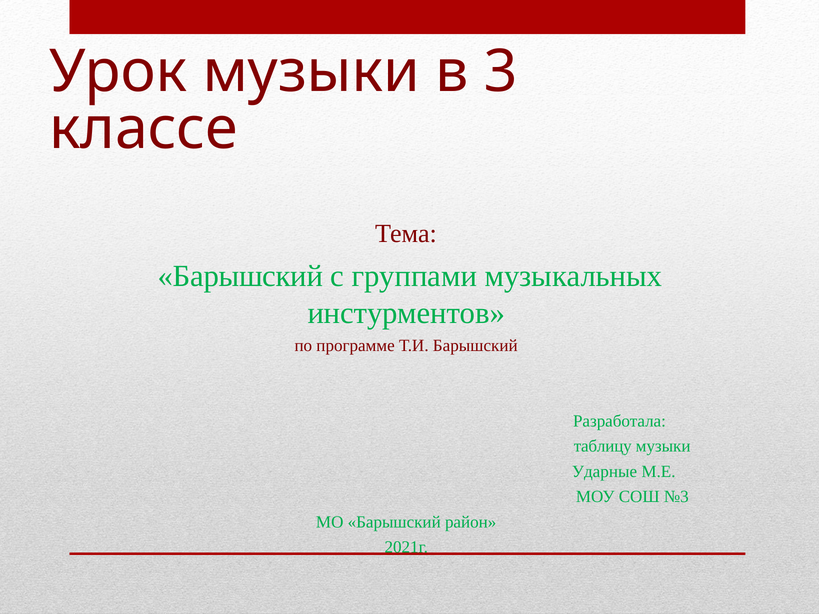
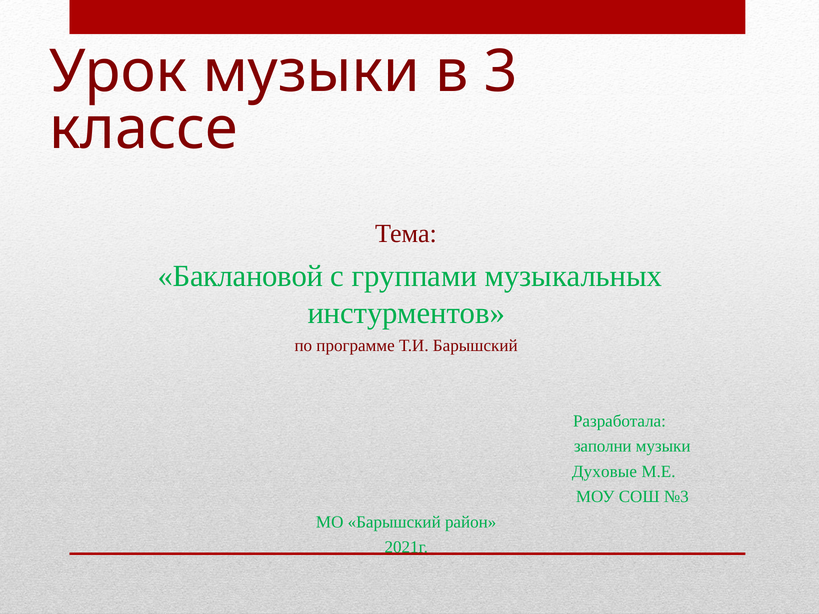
Барышский: Барышский -> Баклановой (240, 276)
таблицу: таблицу -> заполни (603, 447)
Ударные: Ударные -> Духовые (604, 472)
